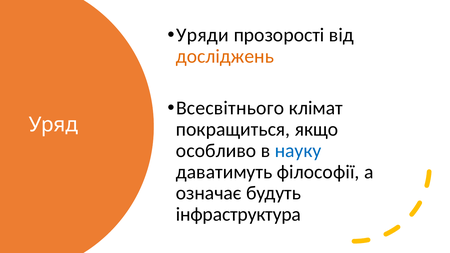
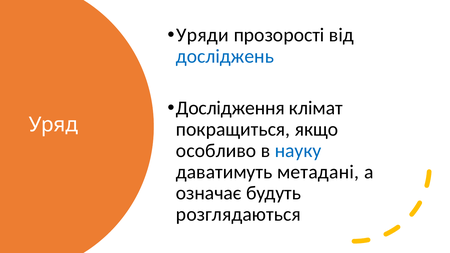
досліджень colour: orange -> blue (225, 56)
Всесвітнього: Всесвітнього -> Дослідження (230, 108)
філософії: філософії -> метадані (318, 172)
інфраструктура: інфраструктура -> розглядаються (238, 215)
